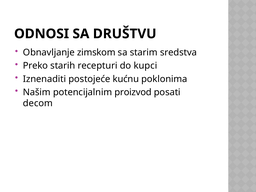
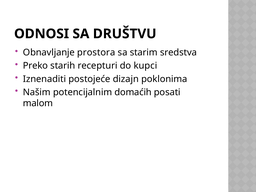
zimskom: zimskom -> prostora (96, 53)
kućnu: kućnu -> dizajn (126, 79)
proizvod: proizvod -> domaćih (133, 92)
decom: decom -> malom (38, 103)
